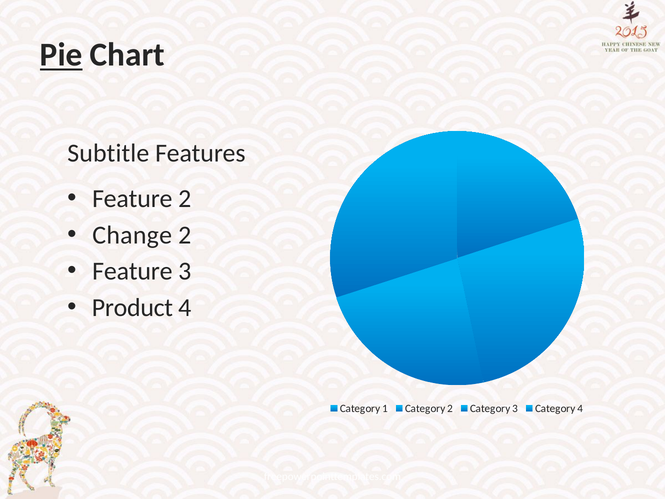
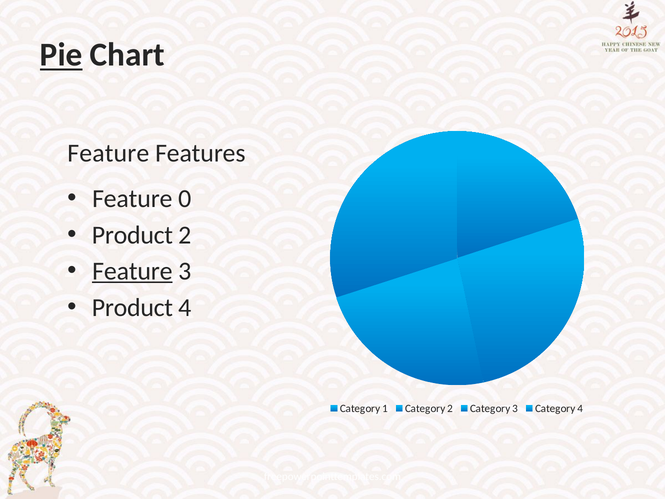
Subtitle: Subtitle -> Feature (108, 153)
Feature 2: 2 -> 0 (185, 199)
Change: Change -> Product (132, 235)
Feature underline: none -> present (132, 271)
